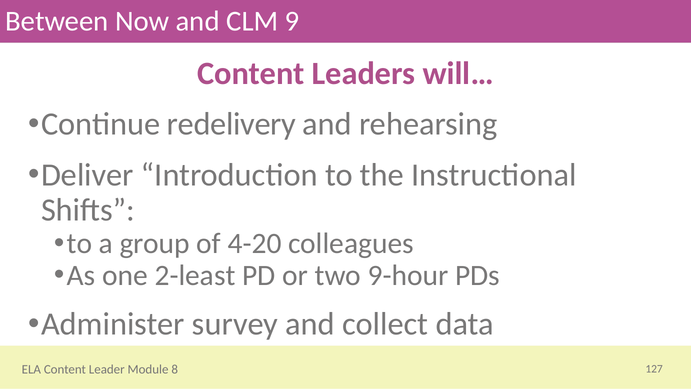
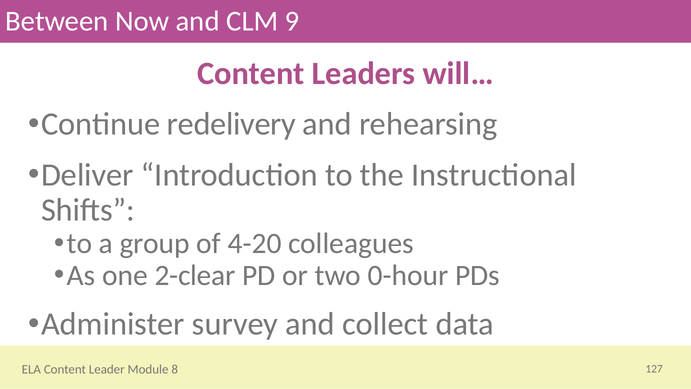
2-least: 2-least -> 2-clear (195, 275)
9-hour: 9-hour -> 0-hour (408, 275)
